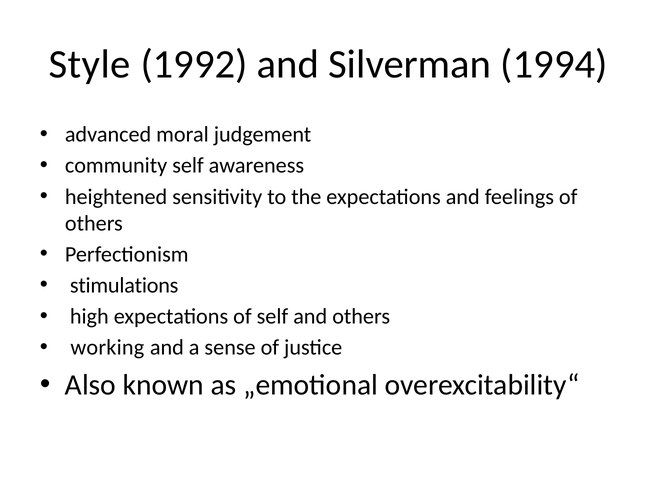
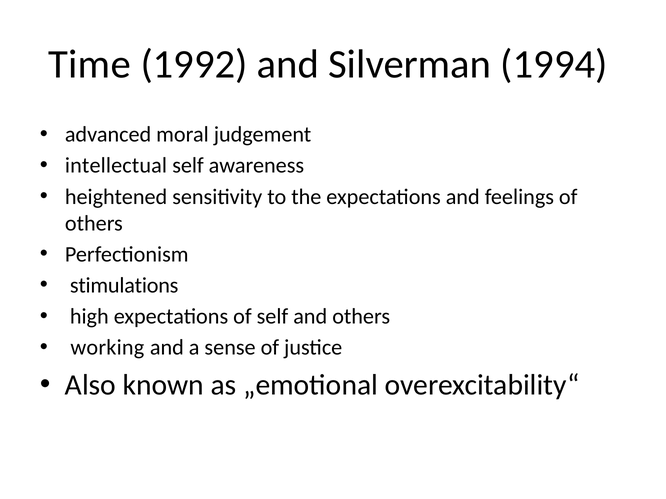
Style: Style -> Time (90, 64)
community: community -> intellectual (116, 166)
